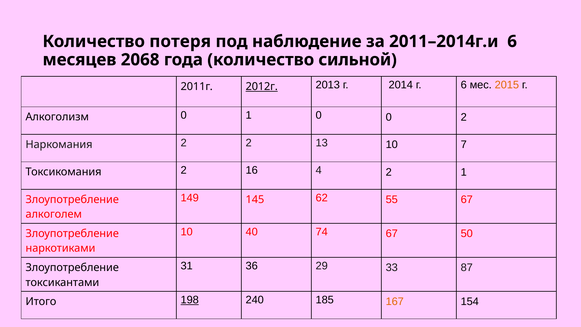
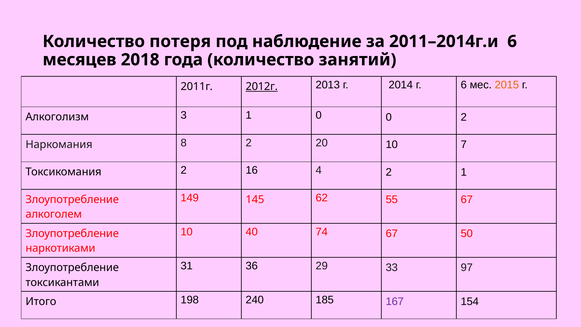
2068: 2068 -> 2018 (140, 60)
сильной: сильной -> занятий (357, 60)
Алкоголизм 0: 0 -> 3 (184, 115)
Наркомания 2: 2 -> 8 (184, 143)
13: 13 -> 20 (322, 143)
87: 87 -> 97 (467, 268)
198 underline: present -> none (190, 300)
167 colour: orange -> purple (395, 302)
